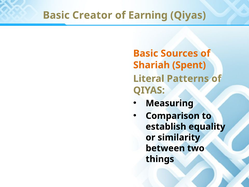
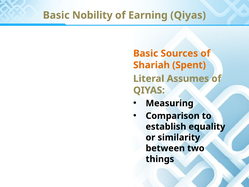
Creator: Creator -> Nobility (92, 15)
Patterns: Patterns -> Assumes (188, 79)
